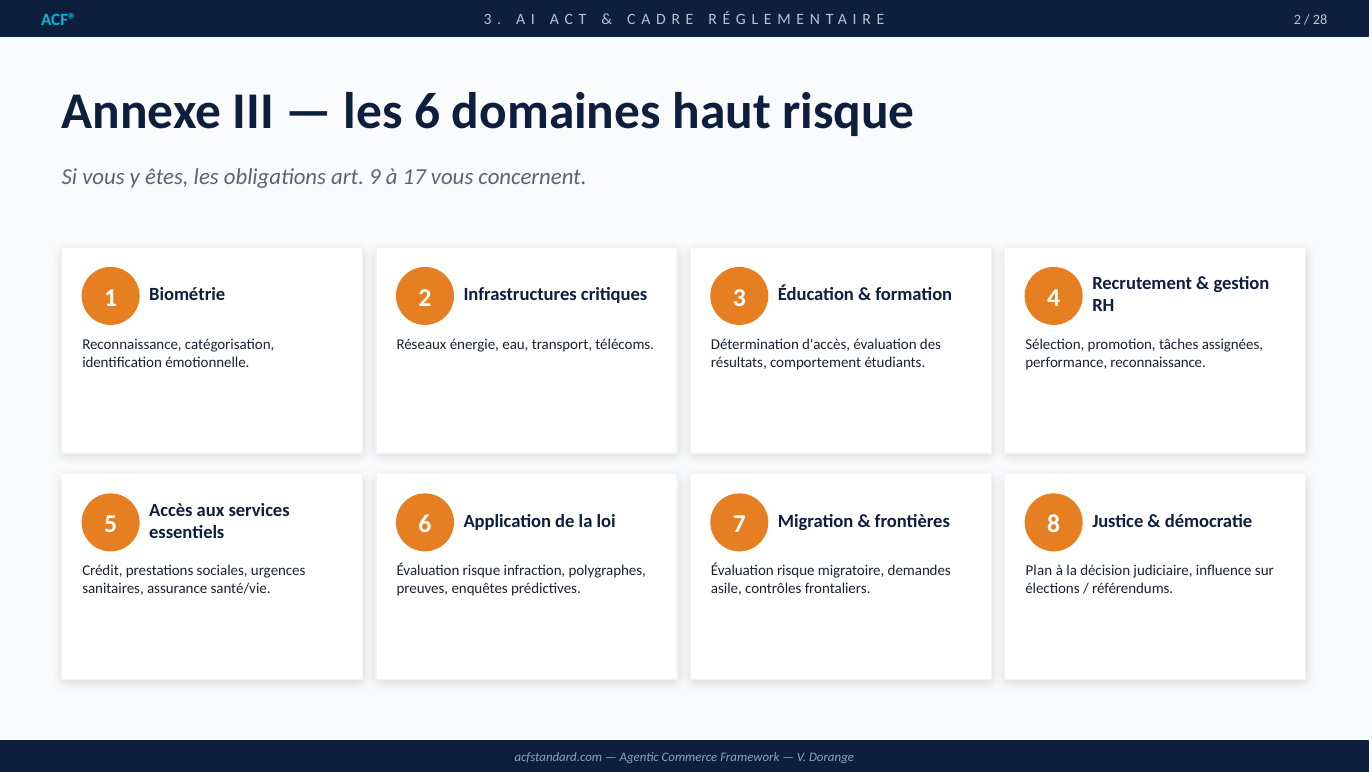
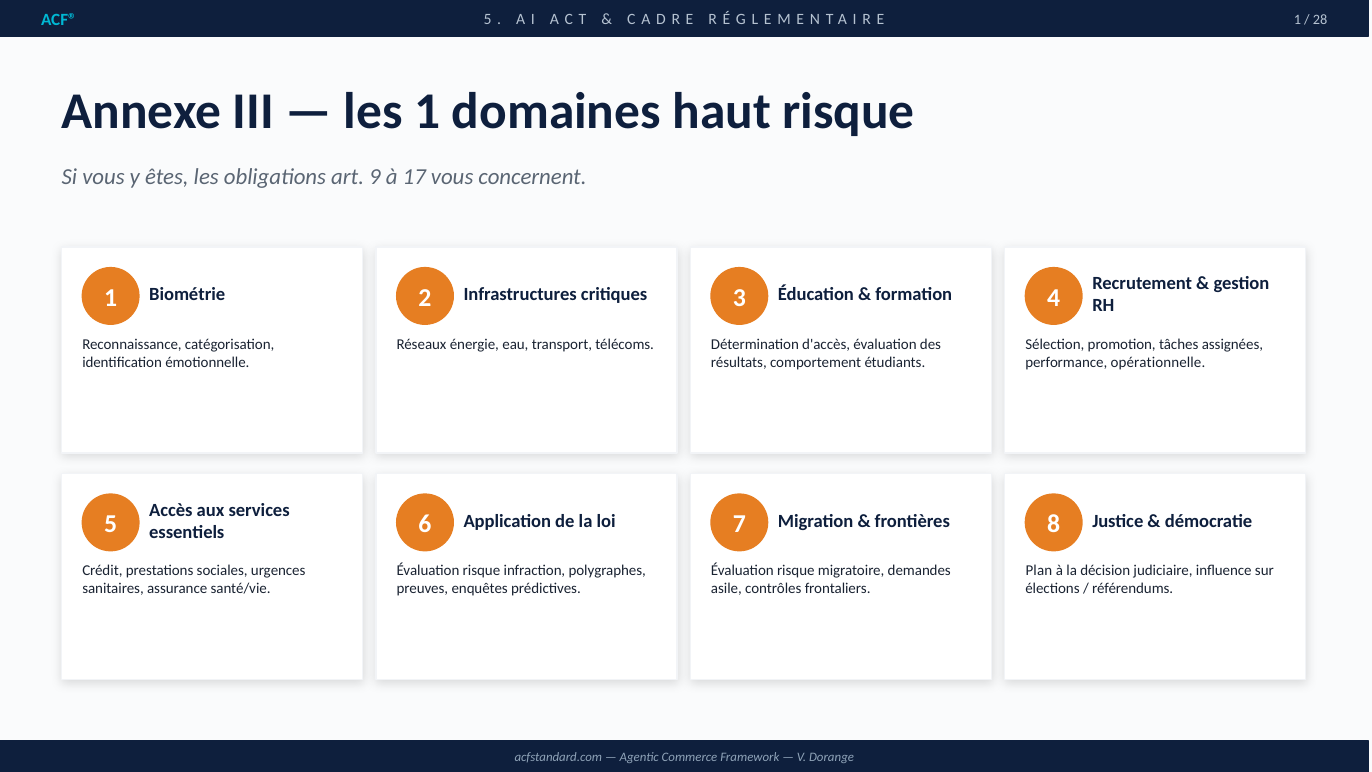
ACF® 3: 3 -> 5 (488, 20)
2: 2 -> 1 (1298, 20)
les 6: 6 -> 1 (427, 112)
performance reconnaissance: reconnaissance -> opérationnelle (1158, 362)
